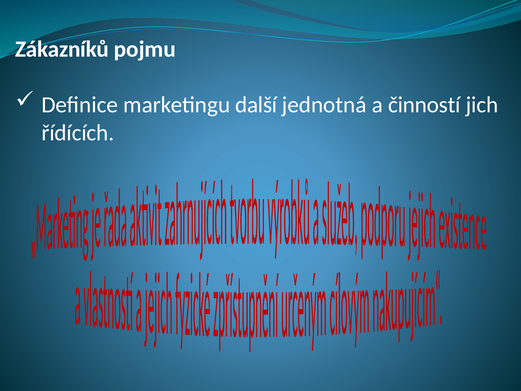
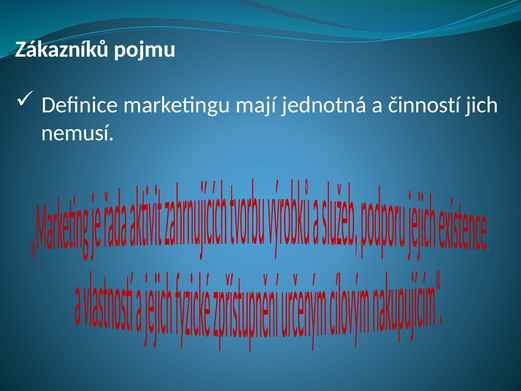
další: další -> mají (256, 105)
řídících: řídících -> nemusí (78, 133)
